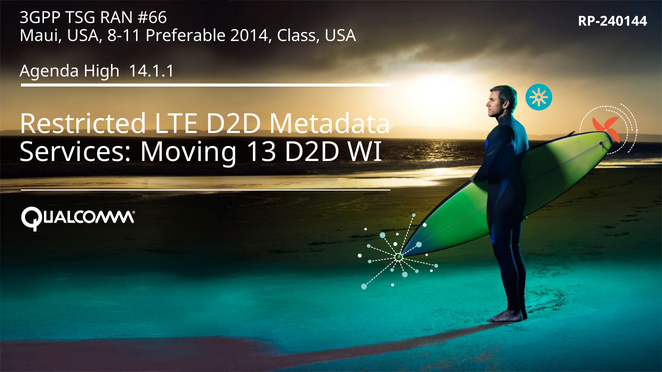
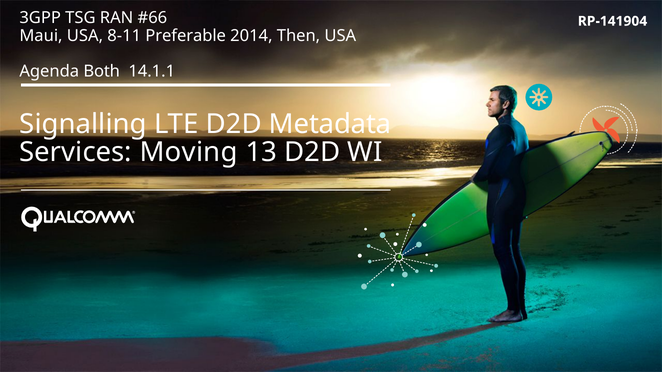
RP-240144: RP-240144 -> RP-141904 (612, 21)
Class: Class -> Then (299, 36)
High: High -> Both (102, 72)
Restricted: Restricted -> Signalling (83, 124)
